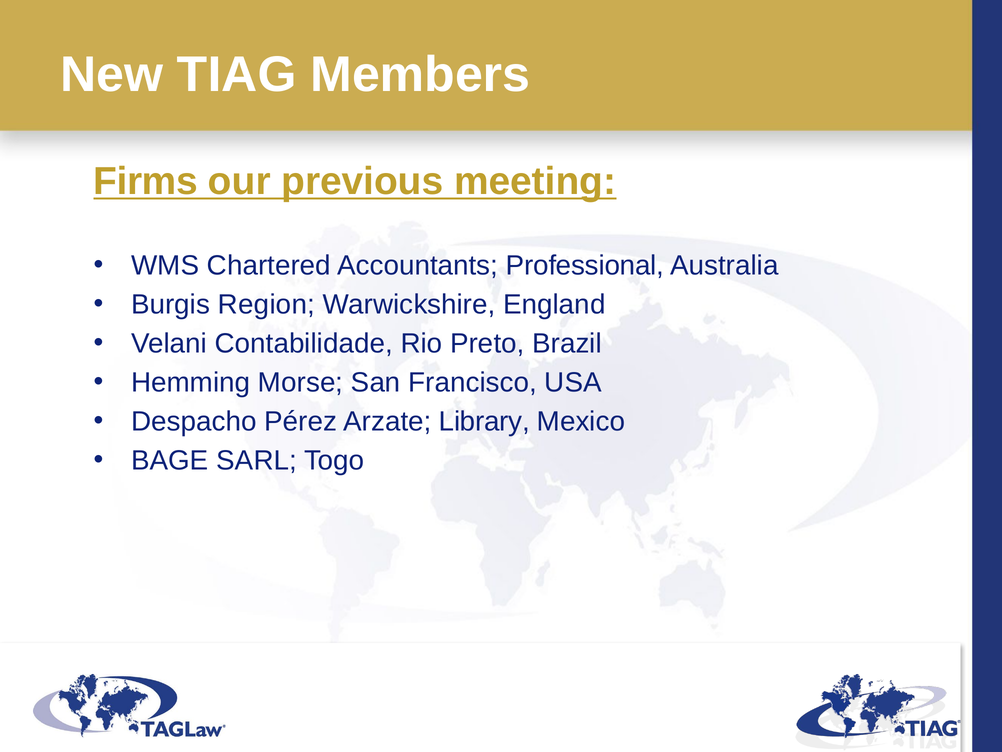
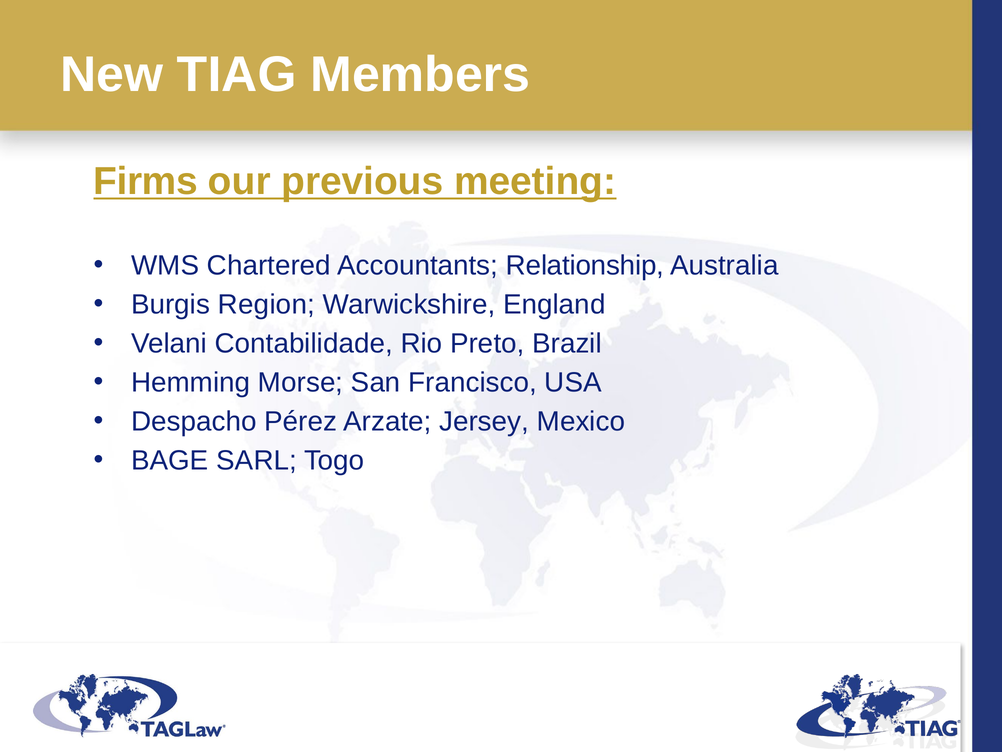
Professional: Professional -> Relationship (585, 265)
Library: Library -> Jersey (484, 421)
